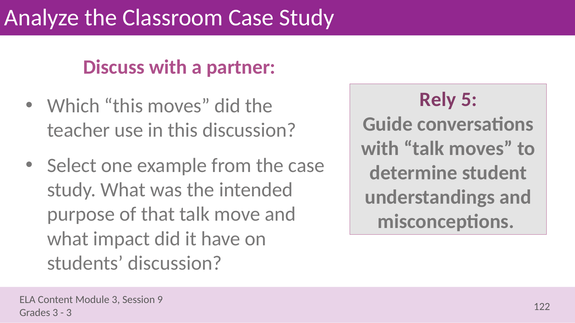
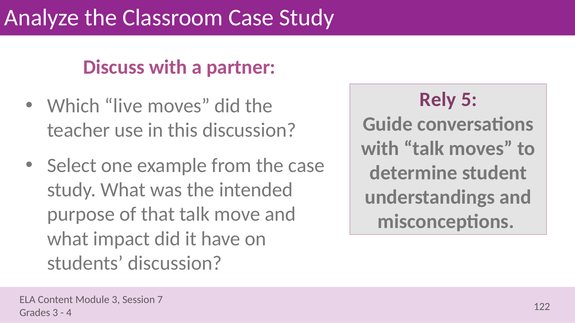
Which this: this -> live (124, 106)
9: 9 -> 7 (160, 300)
3: 3 -> 4 (69, 313)
